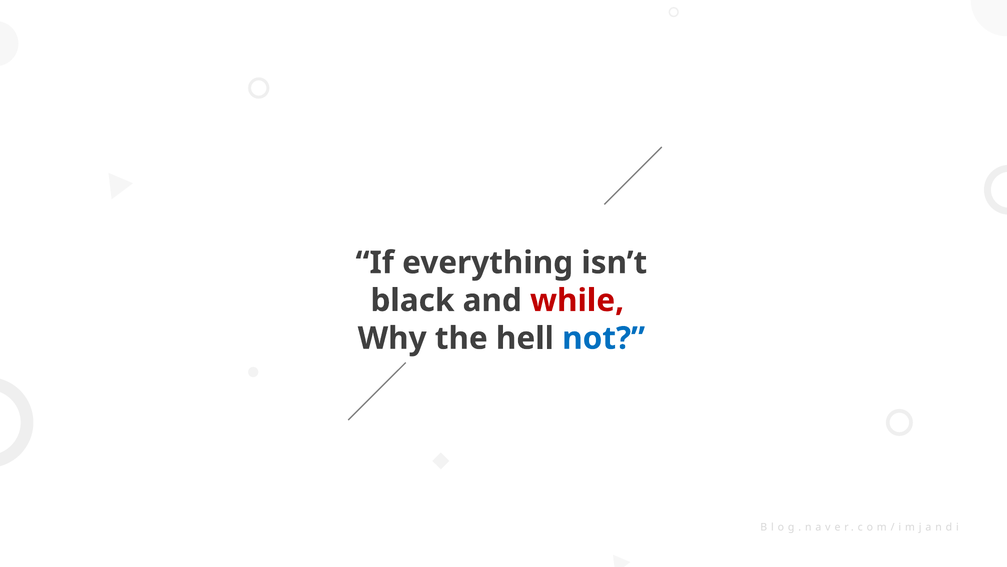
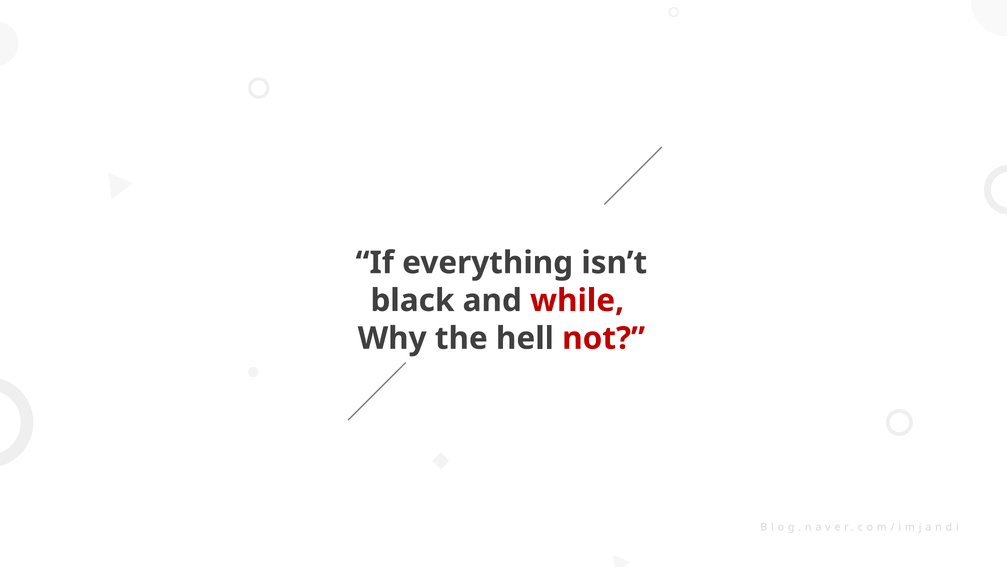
not colour: blue -> red (604, 339)
